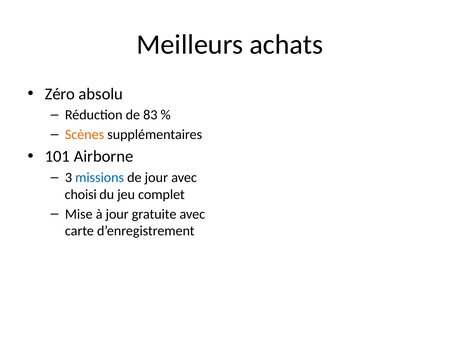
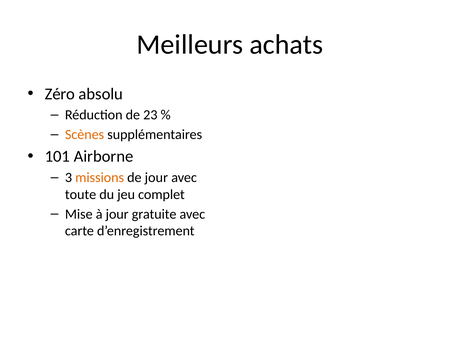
83: 83 -> 23 (150, 115)
missions colour: blue -> orange (100, 178)
choisi: choisi -> toute (81, 194)
